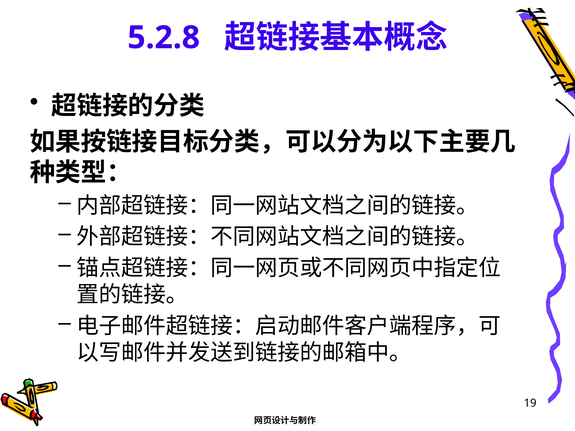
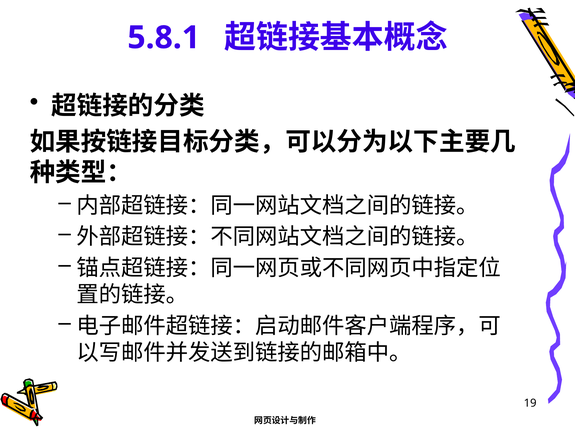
5.2.8: 5.2.8 -> 5.8.1 (164, 38)
